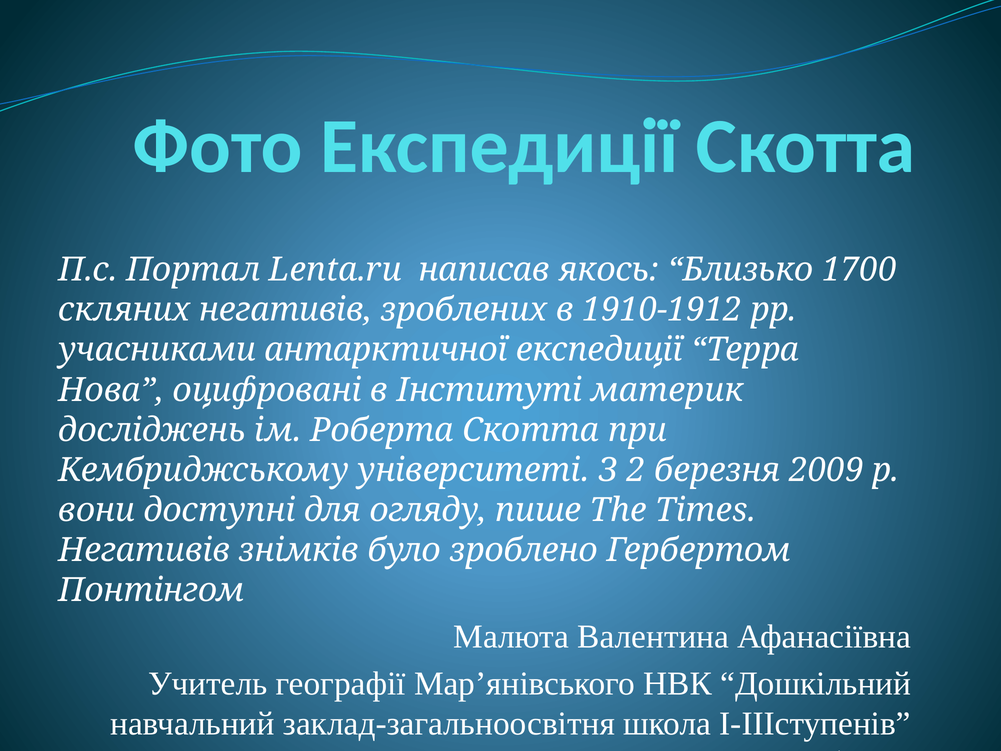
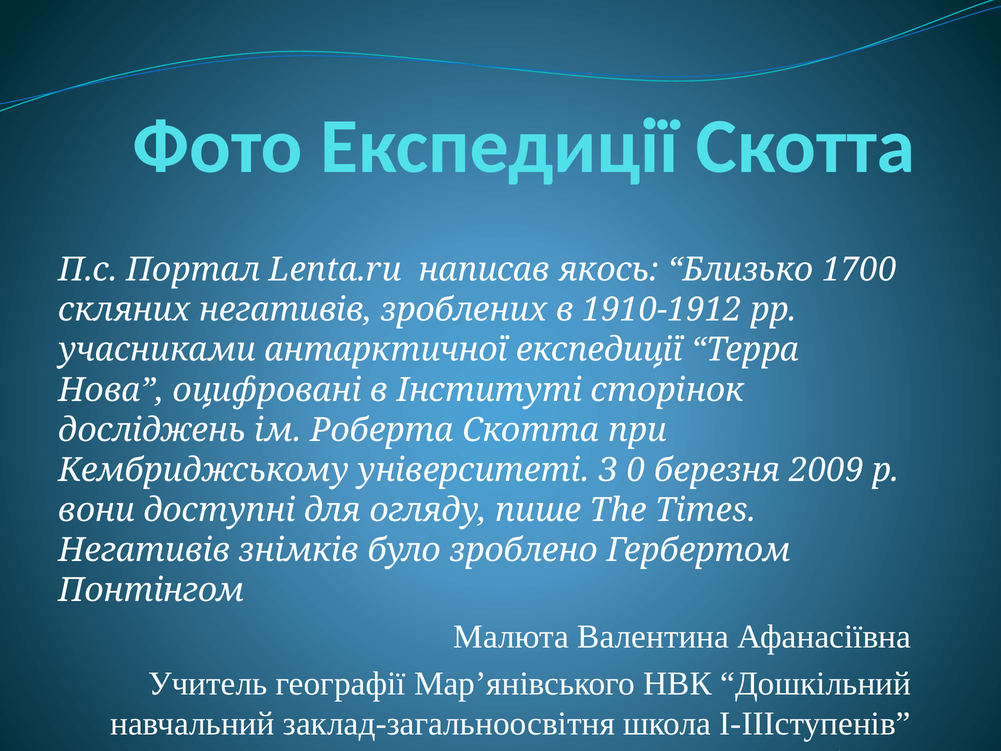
материк: материк -> сторінок (668, 390)
2: 2 -> 0 (636, 470)
